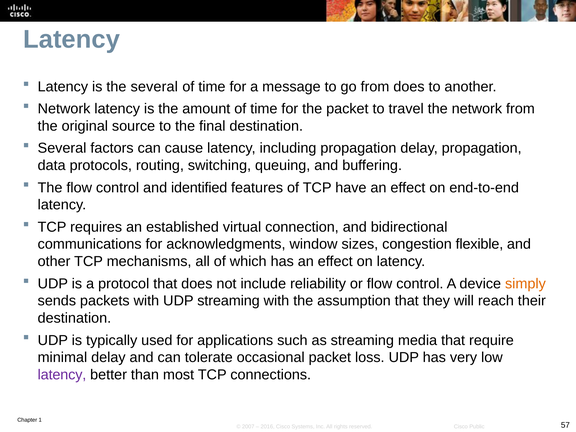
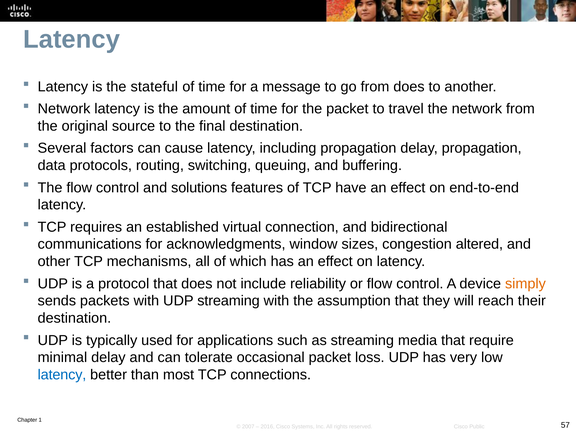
the several: several -> stateful (154, 87)
identified: identified -> solutions (199, 188)
flexible: flexible -> altered (479, 244)
latency colour: purple -> blue (62, 375)
